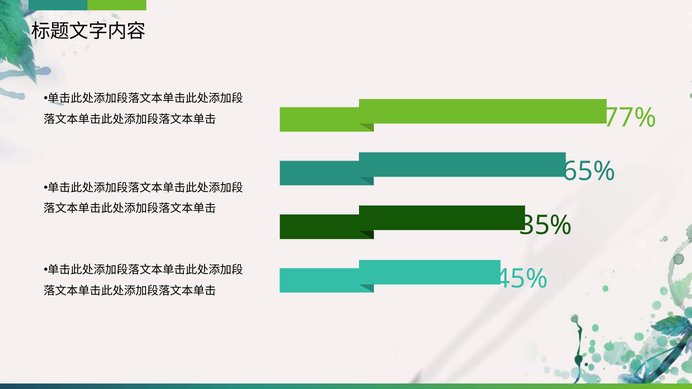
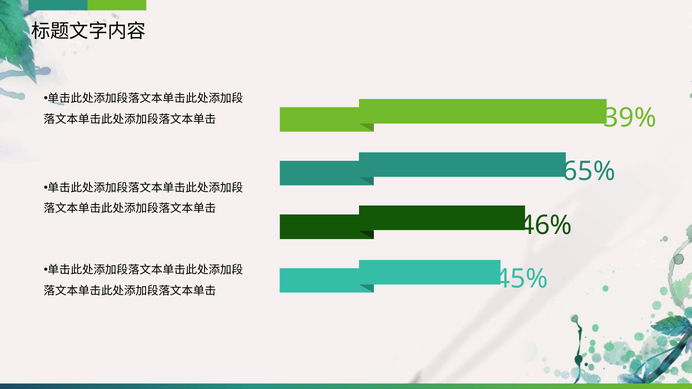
77%: 77% -> 39% (630, 118)
35%: 35% -> 46% (546, 225)
